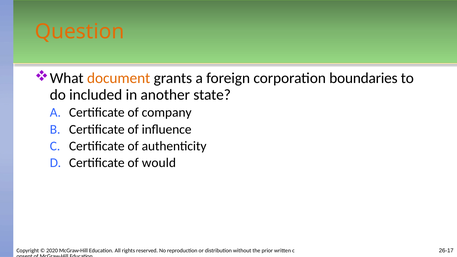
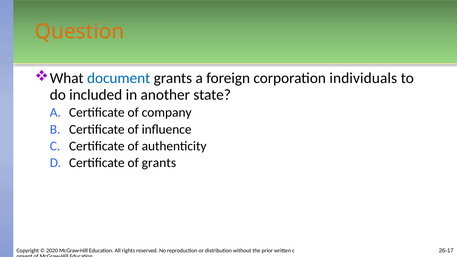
document colour: orange -> blue (119, 78)
boundaries: boundaries -> individuals (363, 78)
of would: would -> grants (159, 163)
